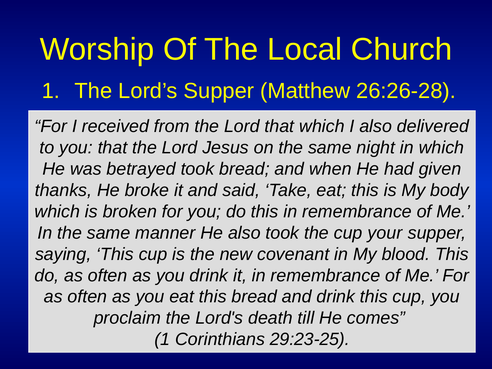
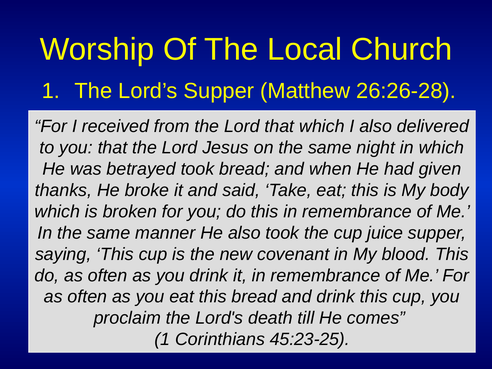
your: your -> juice (385, 233)
29:23-25: 29:23-25 -> 45:23-25 (310, 339)
